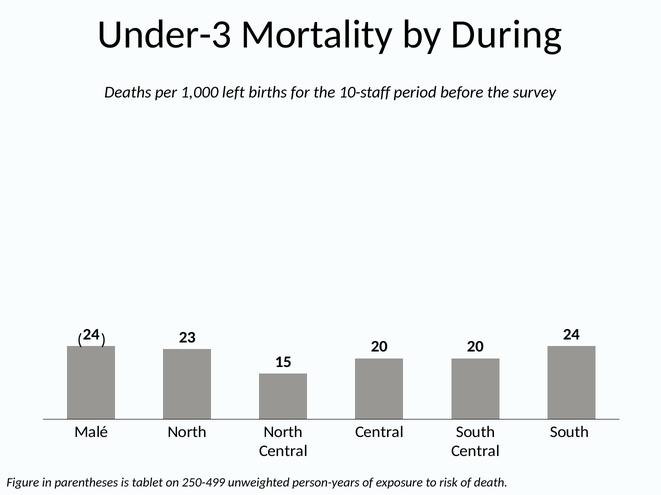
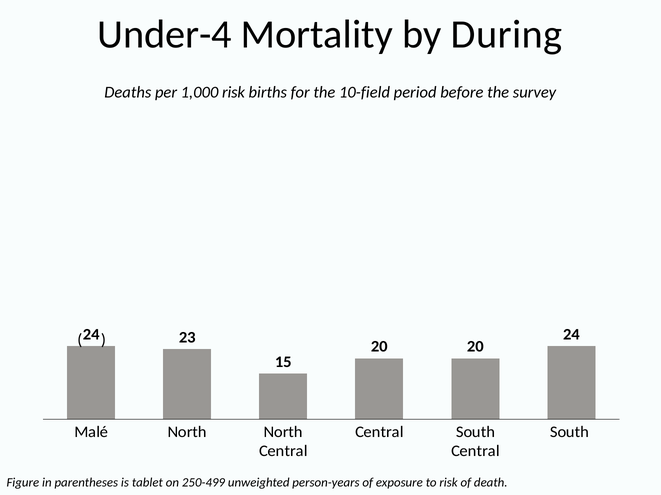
Under-3: Under-3 -> Under-4 (165, 35)
1,000 left: left -> risk (234, 92)
10-staff: 10-staff -> 10-field (365, 92)
